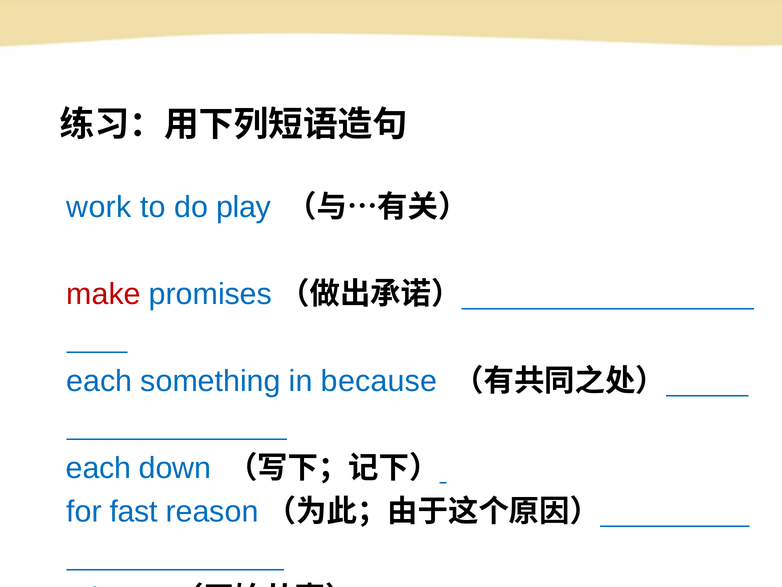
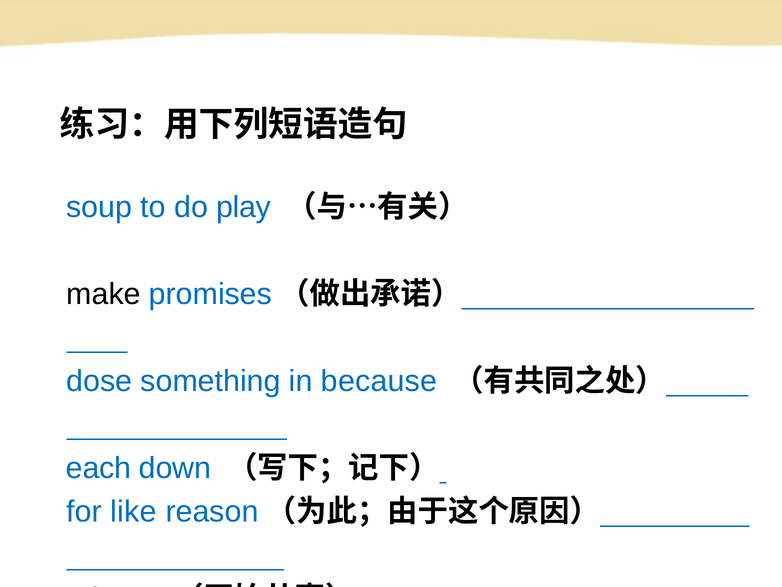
work: work -> soup (99, 207)
make colour: red -> black (103, 294)
each: each -> dose (99, 381)
fast: fast -> like (133, 511)
